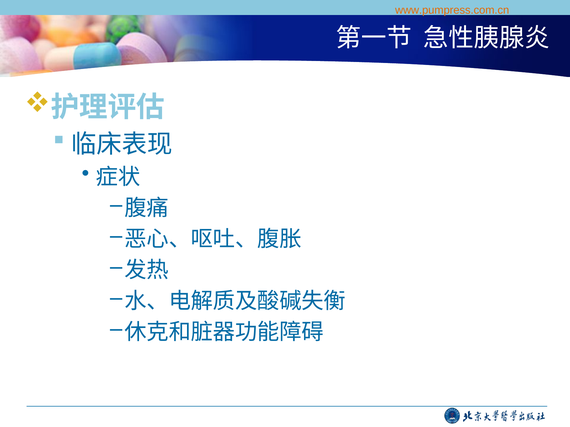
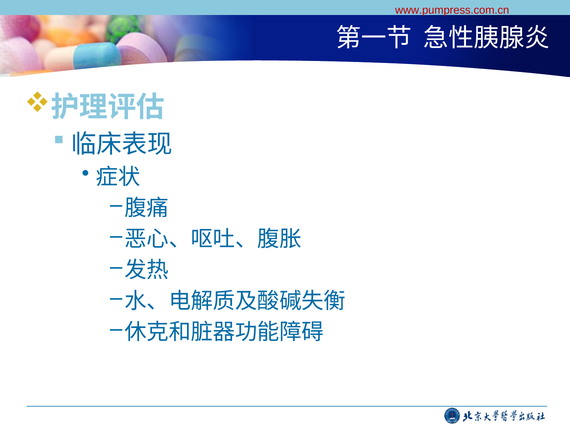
www.pumpress.com.cn colour: orange -> red (452, 10)
